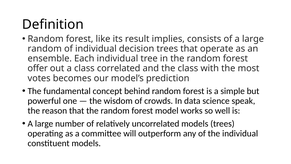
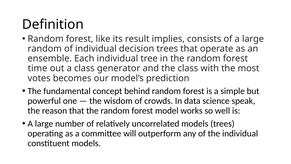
offer: offer -> time (38, 68)
correlated: correlated -> generator (119, 68)
